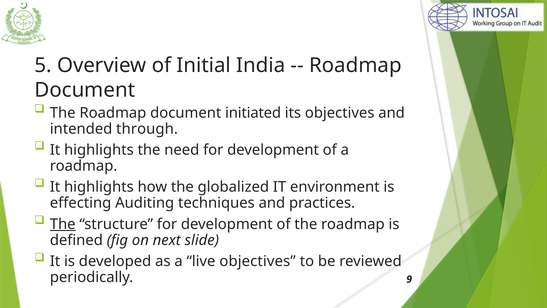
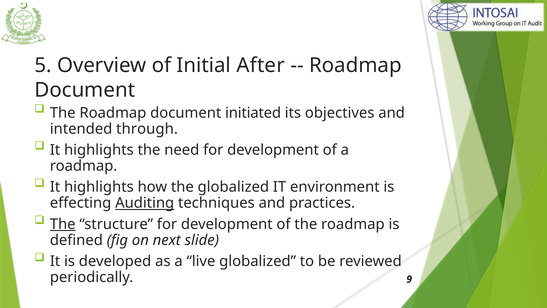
India: India -> After (261, 65)
Auditing underline: none -> present (145, 203)
live objectives: objectives -> globalized (258, 261)
